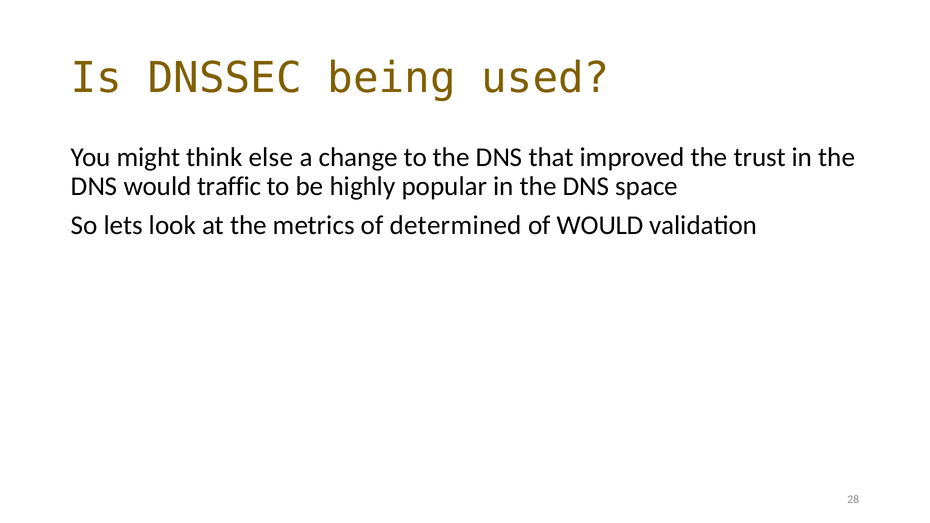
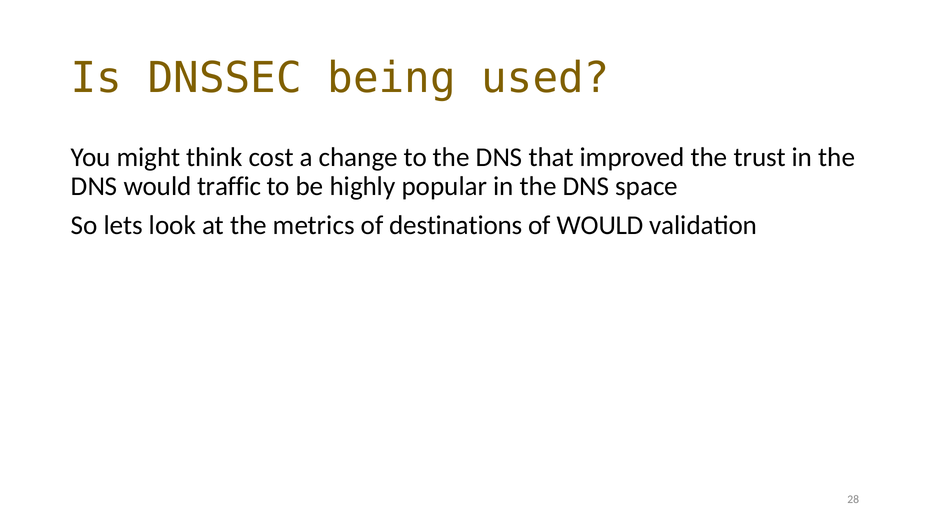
else: else -> cost (271, 157)
determined: determined -> destinations (456, 226)
